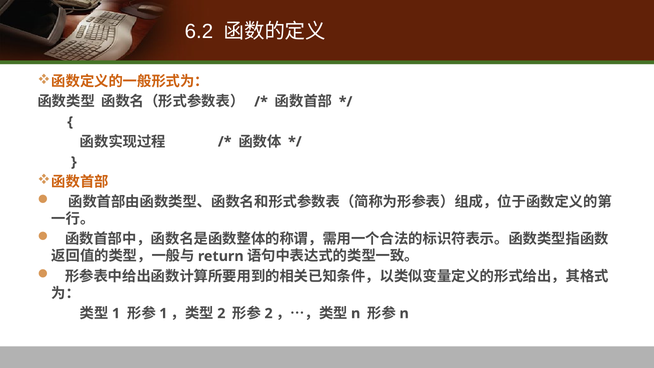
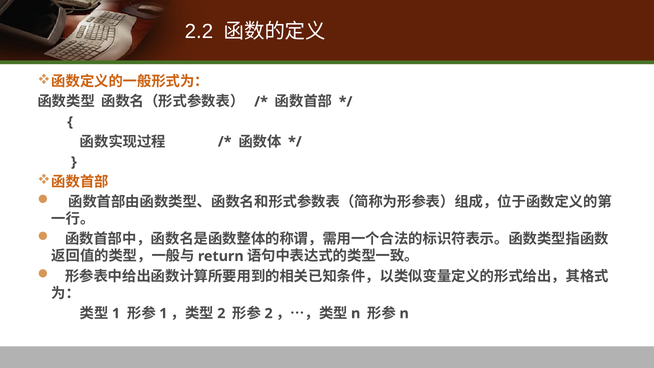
6.2: 6.2 -> 2.2 (199, 31)
